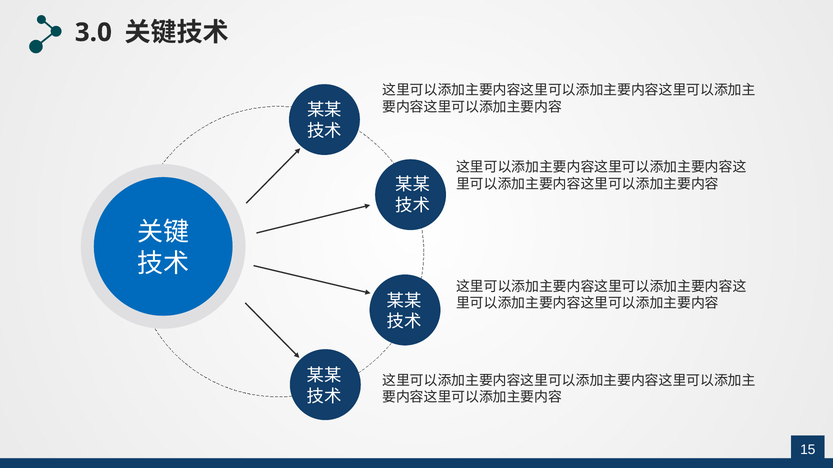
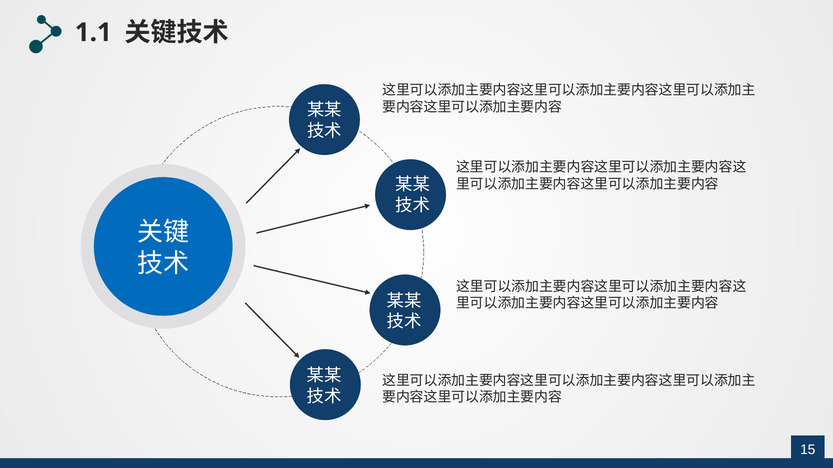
3.0: 3.0 -> 1.1 (93, 33)
